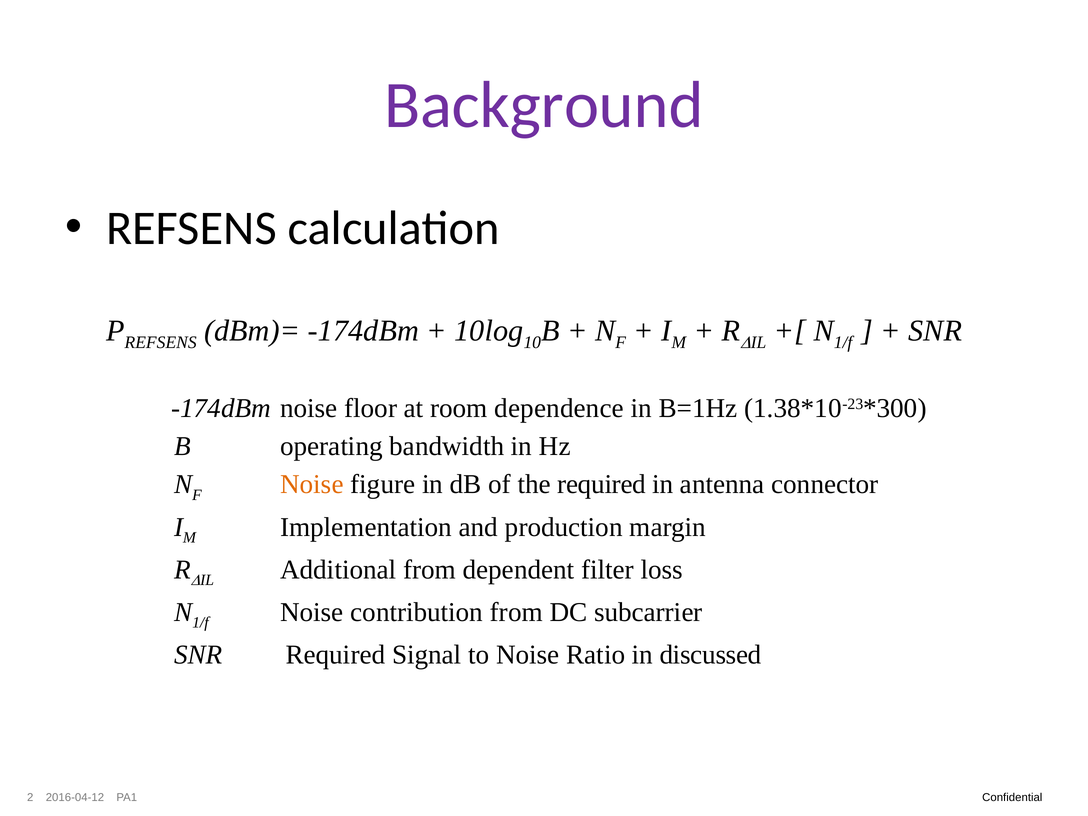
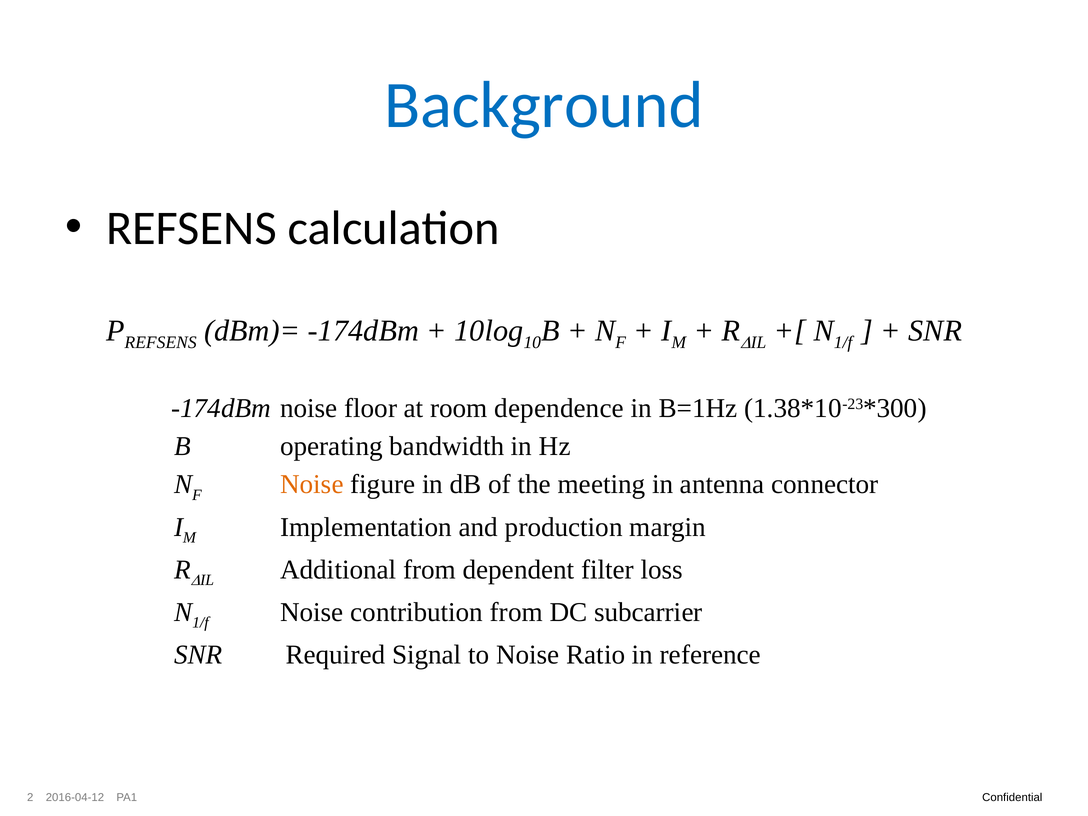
Background colour: purple -> blue (544, 105)
the required: required -> meeting (602, 484)
discussed: discussed -> reference (710, 655)
